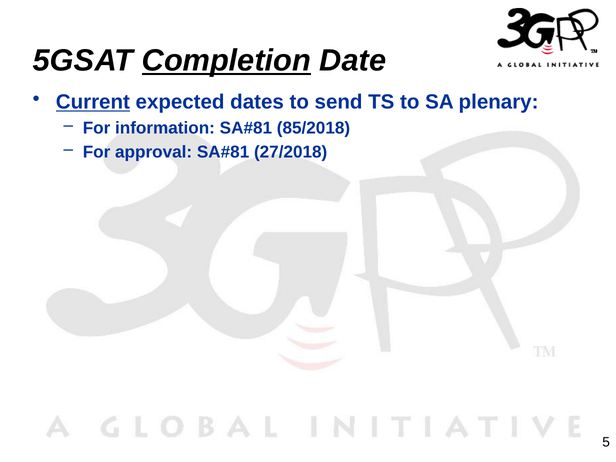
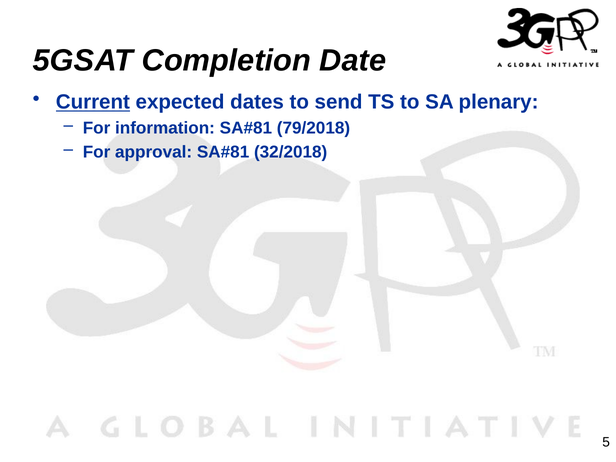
Completion underline: present -> none (226, 61)
85/2018: 85/2018 -> 79/2018 (313, 128)
27/2018: 27/2018 -> 32/2018 (291, 152)
